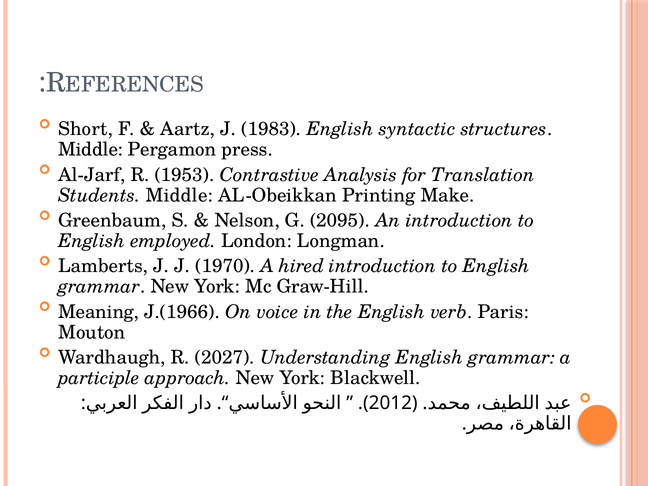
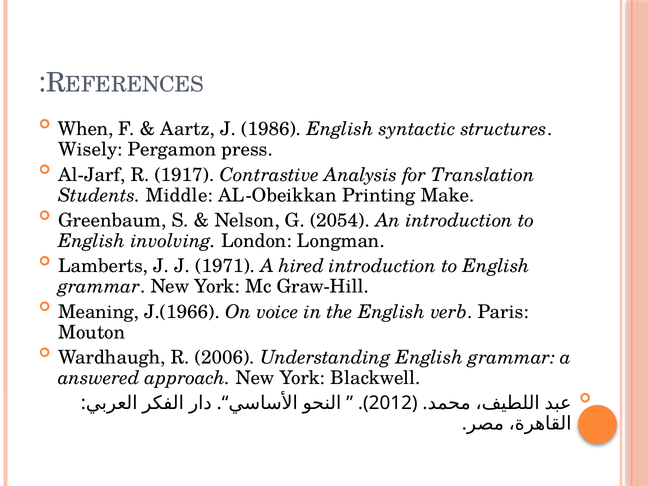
Short: Short -> When (86, 129)
1983: 1983 -> 1986 (271, 129)
Middle: Middle -> Wisely (90, 150)
1953: 1953 -> 1917 (185, 175)
2095: 2095 -> 2054 (340, 221)
employed: employed -> involving (173, 241)
1970: 1970 -> 1971 (225, 266)
2027: 2027 -> 2006 (225, 358)
participle: participle -> answered (99, 378)
